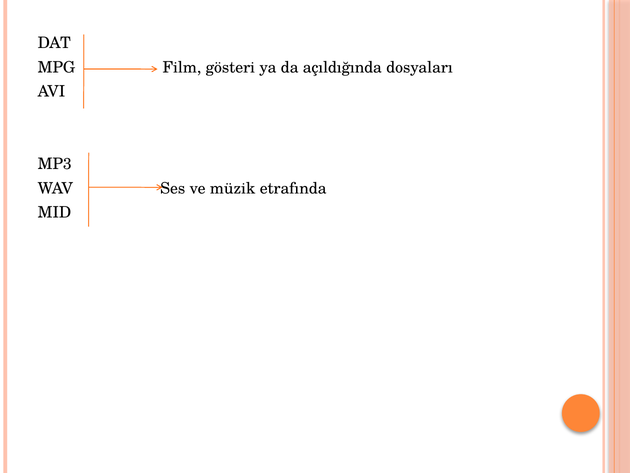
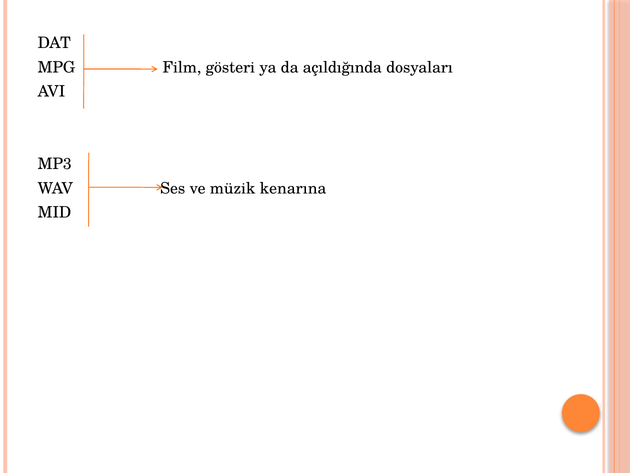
etrafında: etrafında -> kenarına (293, 188)
